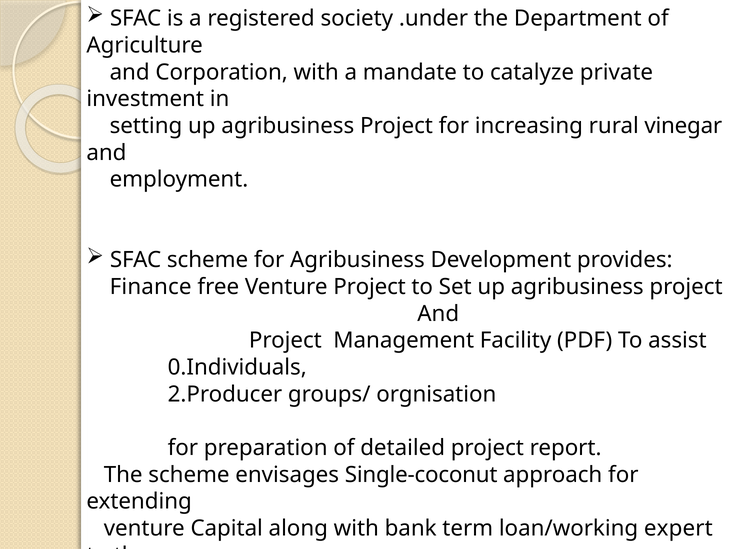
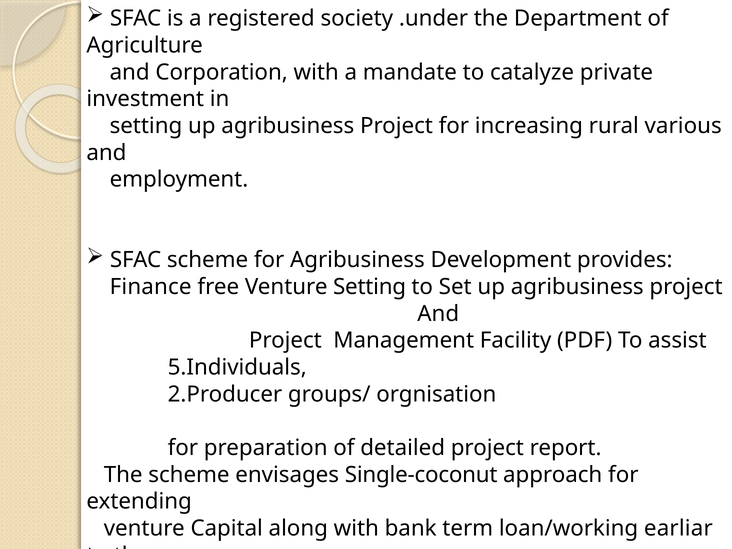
vinegar: vinegar -> various (683, 126)
Venture Project: Project -> Setting (370, 287)
0.Individuals: 0.Individuals -> 5.Individuals (237, 367)
expert: expert -> earliar (678, 528)
